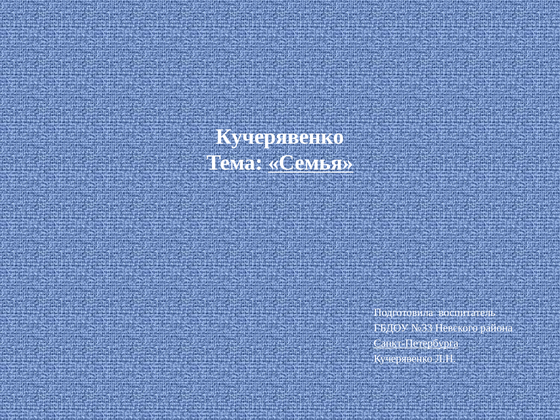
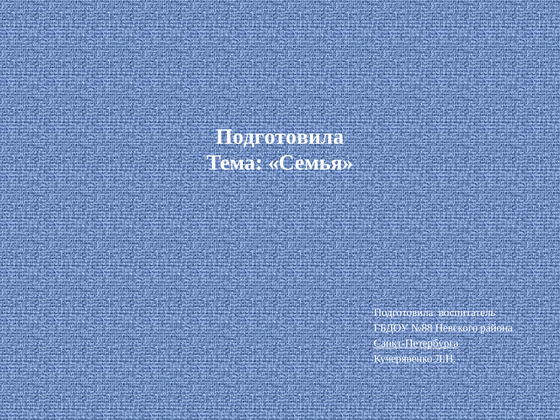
Кучерявенко: Кучерявенко -> Подготовила (280, 137)
Семья underline: present -> none (311, 163)
№33: №33 -> №88 (422, 328)
